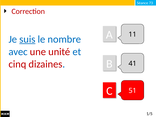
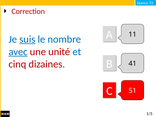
avec underline: none -> present (18, 52)
